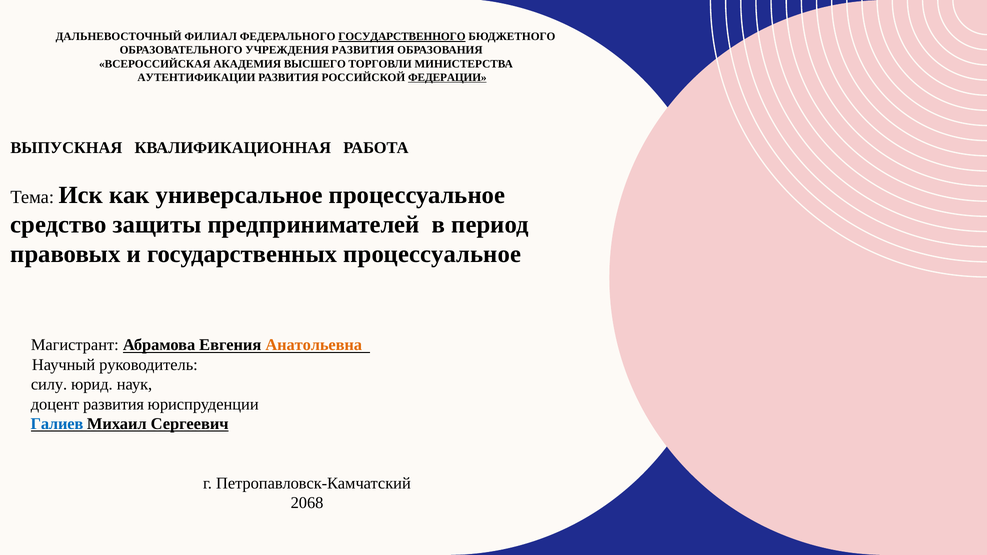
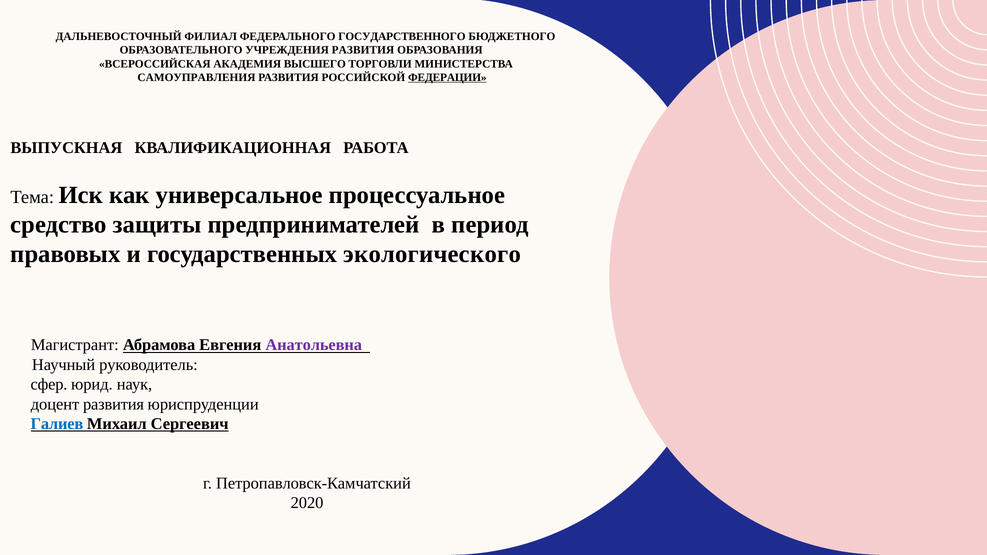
ГОСУДАРСТВЕННОГО underline: present -> none (402, 37)
АУТЕНТИФИКАЦИИ: АУТЕНТИФИКАЦИИ -> САМОУПРАВЛЕНИЯ (196, 77)
государственных процессуальное: процессуальное -> экологического (432, 254)
Анатольевна colour: orange -> purple (314, 345)
силу: силу -> сфер (49, 385)
2068: 2068 -> 2020 (307, 503)
